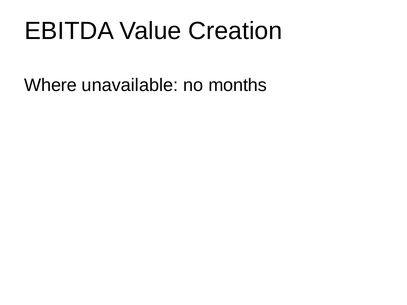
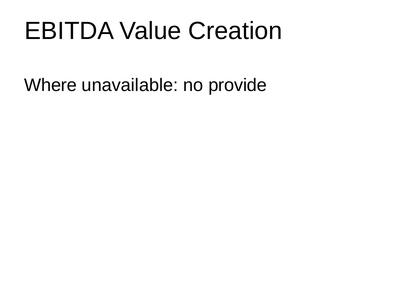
months: months -> provide (238, 85)
